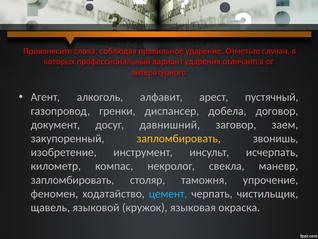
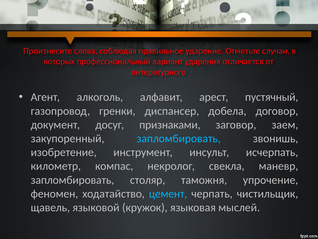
давнишний: давнишний -> признаками (170, 125)
запломбировать colour: yellow -> light blue (179, 138)
окраска: окраска -> мыслей (239, 207)
